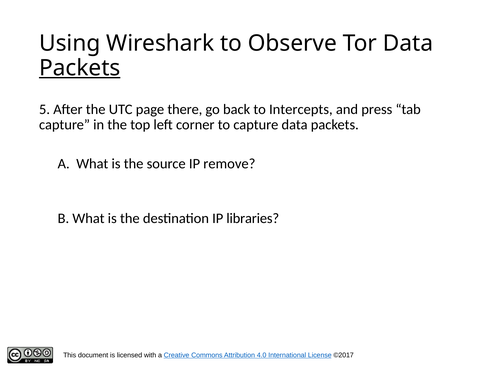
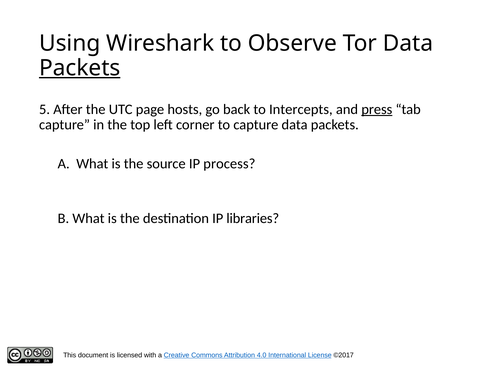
there: there -> hosts (185, 109)
press underline: none -> present (377, 109)
remove: remove -> process (229, 164)
